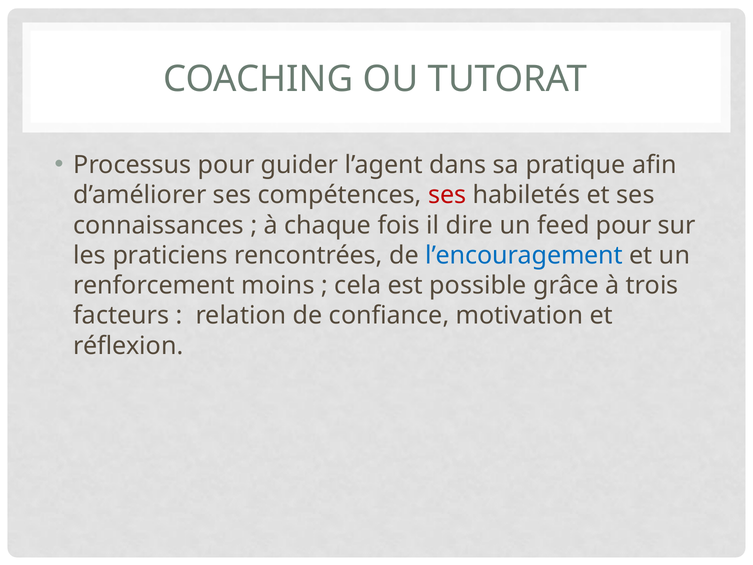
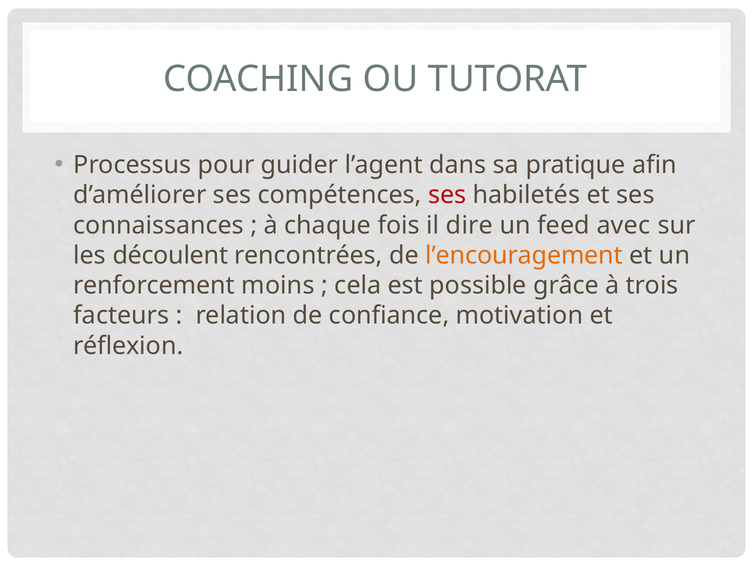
feed pour: pour -> avec (623, 225)
praticiens: praticiens -> découlent (170, 255)
l’encouragement colour: blue -> orange (524, 255)
